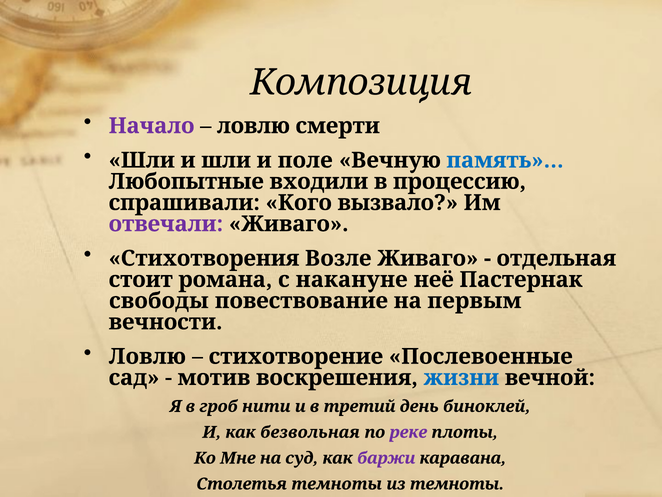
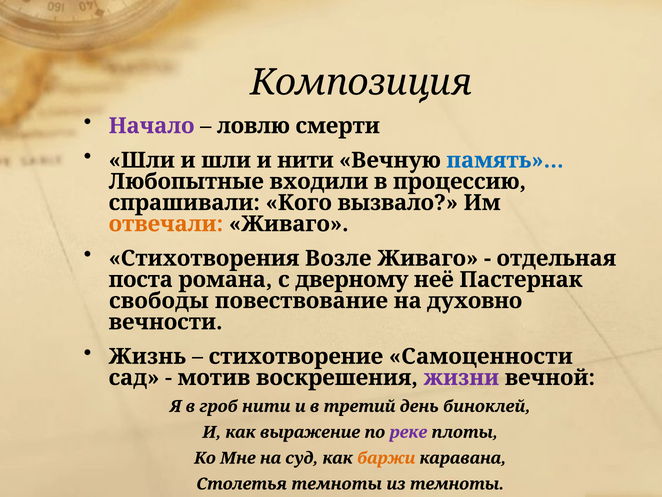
и поле: поле -> нити (305, 160)
отвечали colour: purple -> orange (166, 224)
стоит: стоит -> поста (141, 279)
накануне: накануне -> дверному (352, 279)
первым: первым -> духовно (475, 301)
Ловлю: Ловлю -> Жизнь (147, 356)
Послевоенные: Послевоенные -> Самоценности (481, 356)
жизни colour: blue -> purple (461, 377)
безвольная: безвольная -> выражение (310, 432)
баржи colour: purple -> orange (386, 458)
